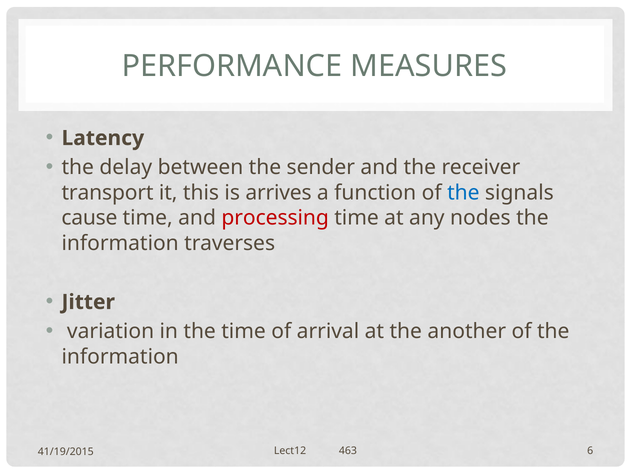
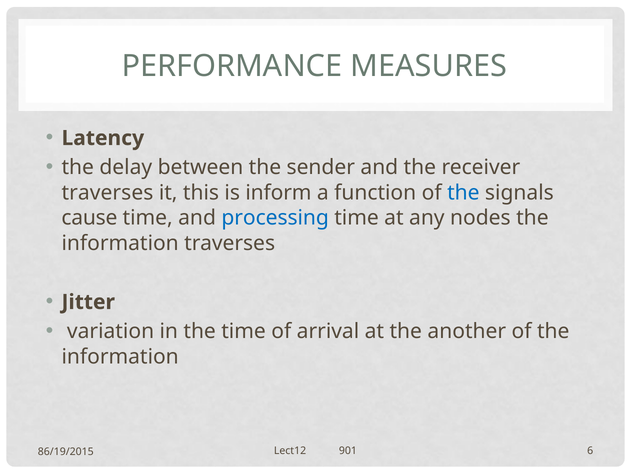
transport: transport -> traverses (107, 193)
arrives: arrives -> inform (278, 193)
processing colour: red -> blue (275, 218)
463: 463 -> 901 (348, 451)
41/19/2015: 41/19/2015 -> 86/19/2015 (66, 452)
